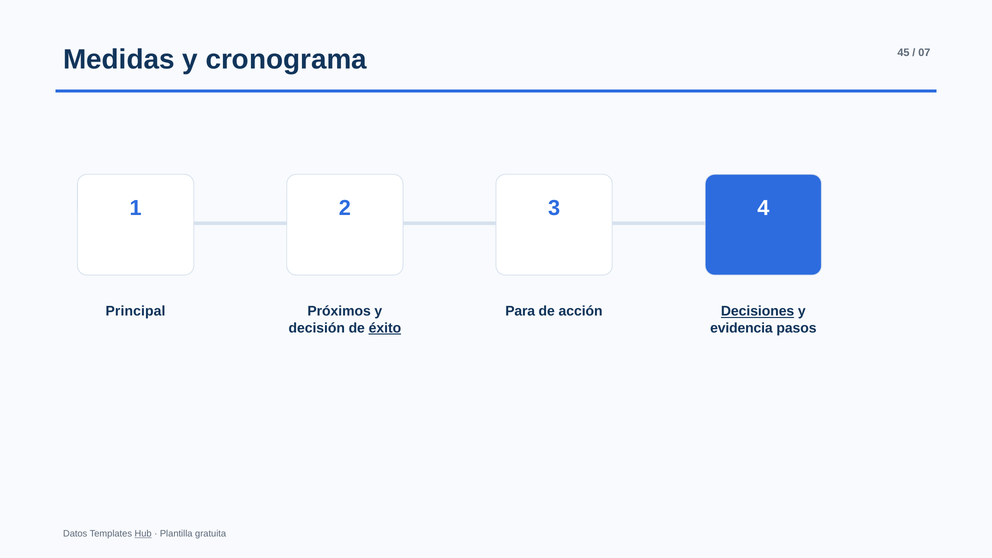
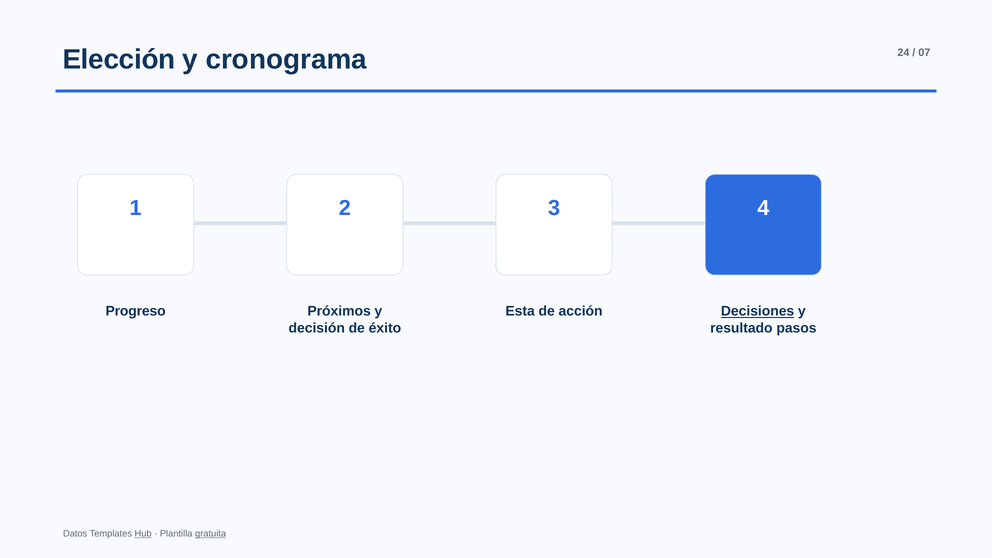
Medidas: Medidas -> Elección (119, 60)
45: 45 -> 24 (903, 53)
Principal: Principal -> Progreso (136, 311)
Para: Para -> Esta (520, 311)
éxito underline: present -> none (385, 328)
evidencia: evidencia -> resultado (741, 328)
gratuita underline: none -> present (211, 534)
